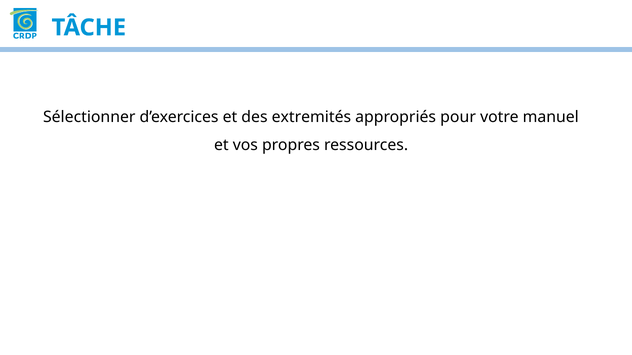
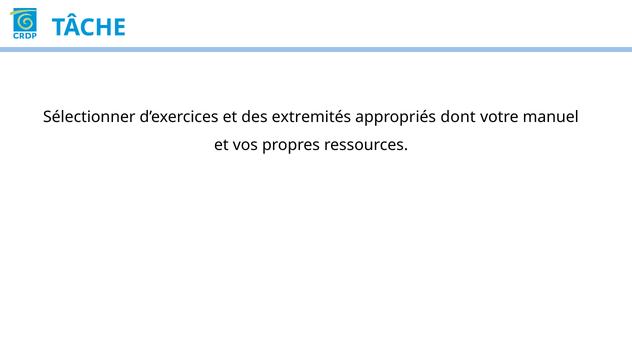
pour: pour -> dont (458, 117)
